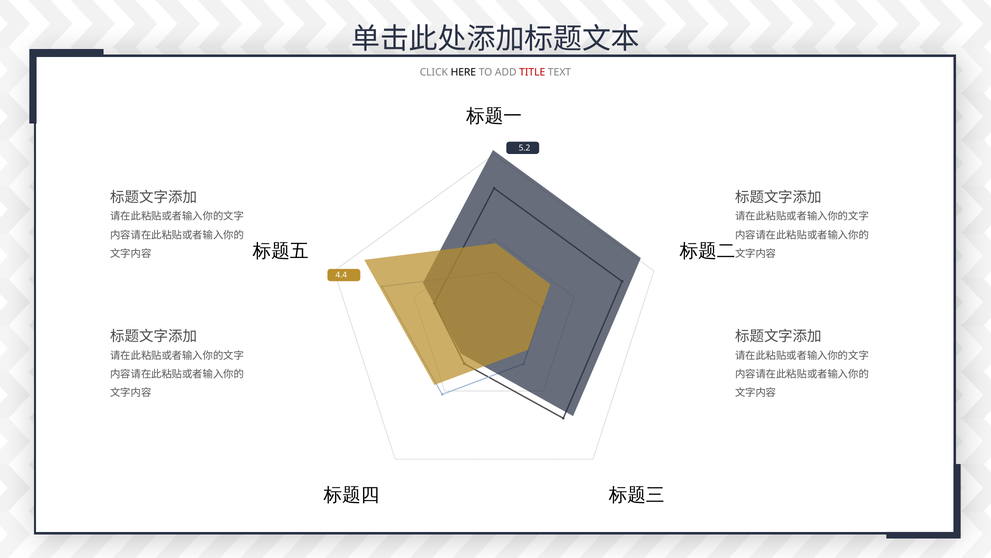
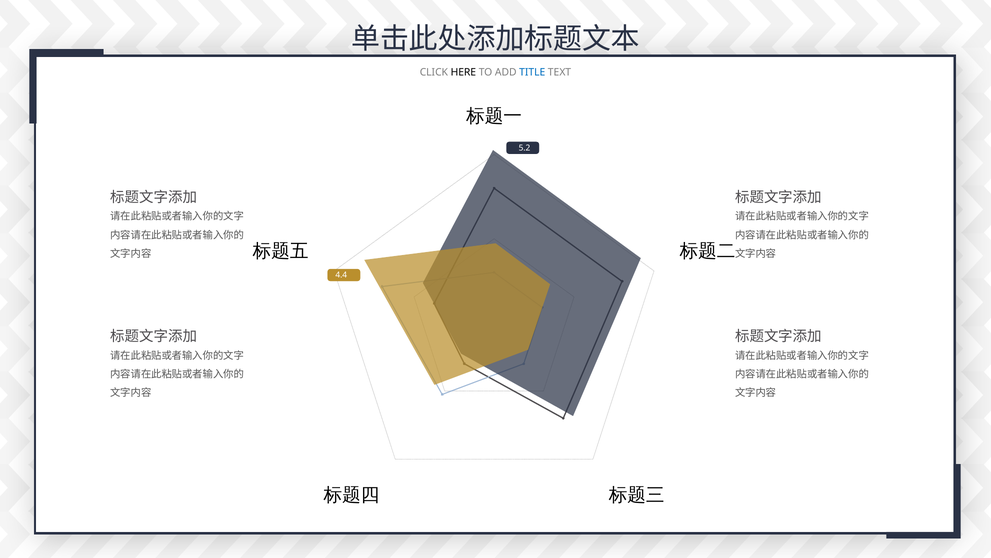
TITLE colour: red -> blue (532, 72)
